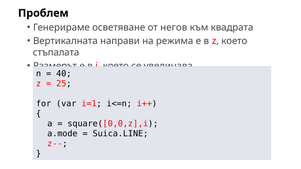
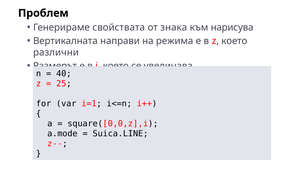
осветяване: осветяване -> свойствата (119, 27)
негов: негов -> знака (174, 27)
квадрата: квадрата -> нарисува (232, 27)
стъпалата: стъпалата -> различни (56, 53)
